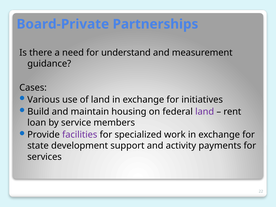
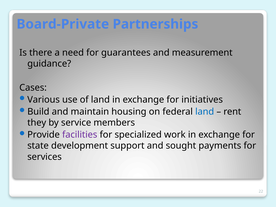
understand: understand -> guarantees (126, 53)
land colour: purple -> blue (205, 112)
loan: loan -> they (37, 123)
activity: activity -> sought (181, 146)
